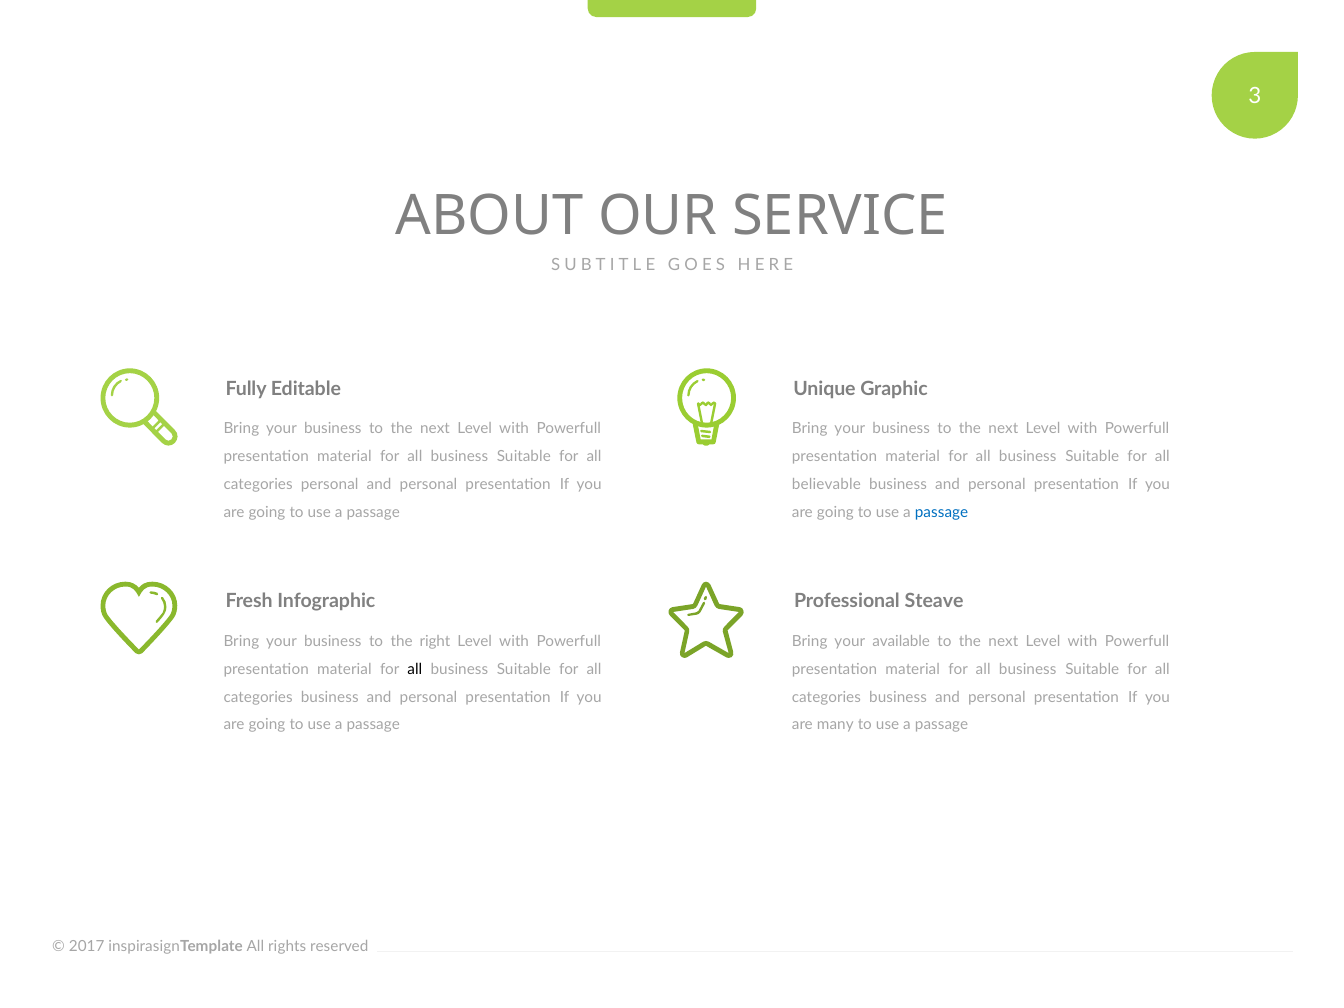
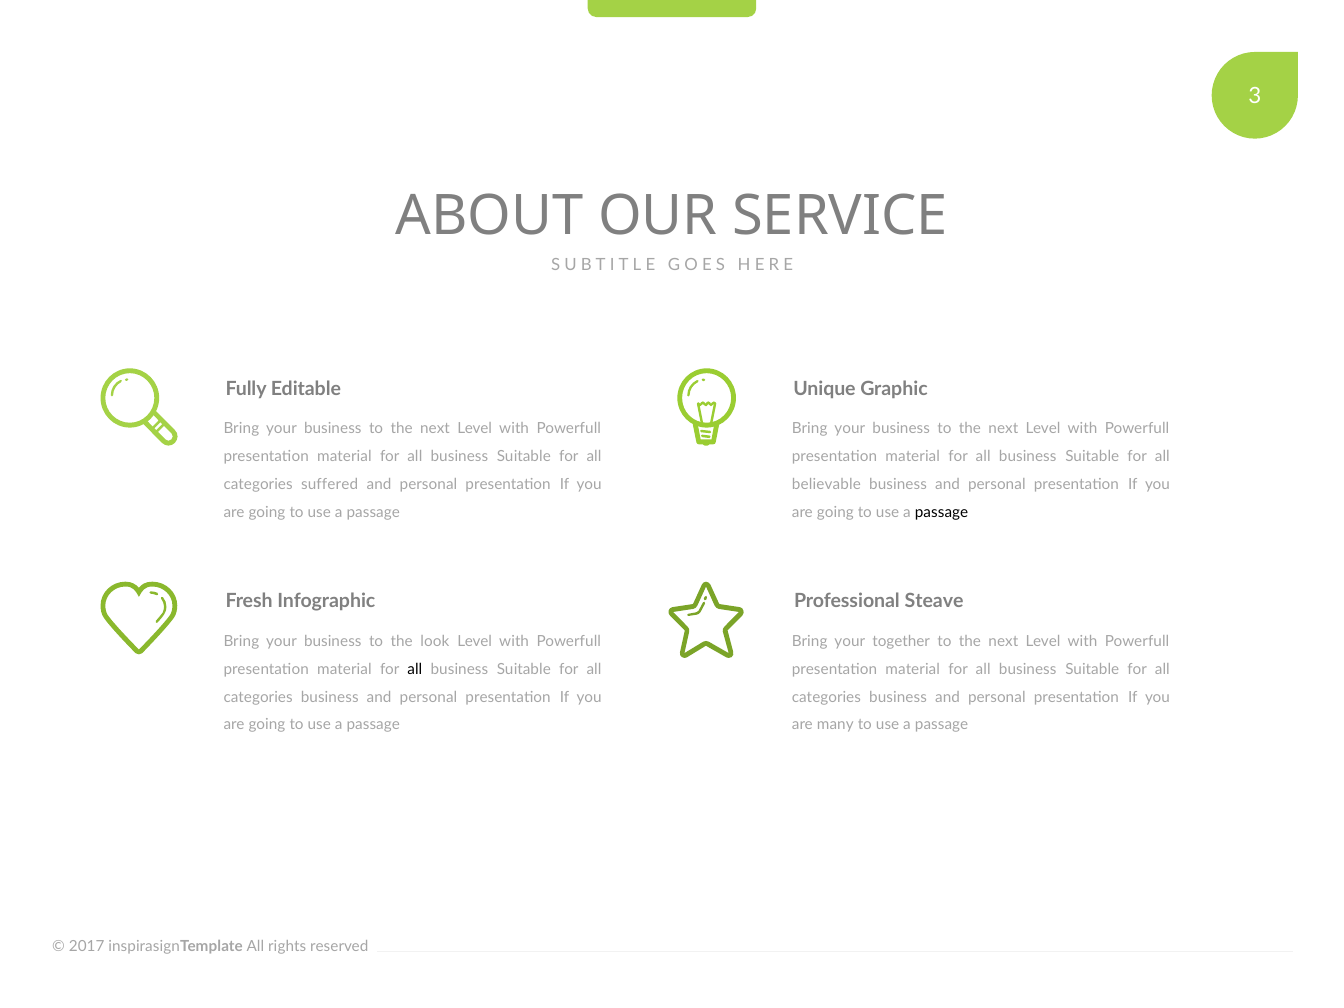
categories personal: personal -> suffered (330, 484)
passage colour: blue -> black (942, 512)
right: right -> look (435, 642)
available: available -> together (901, 642)
